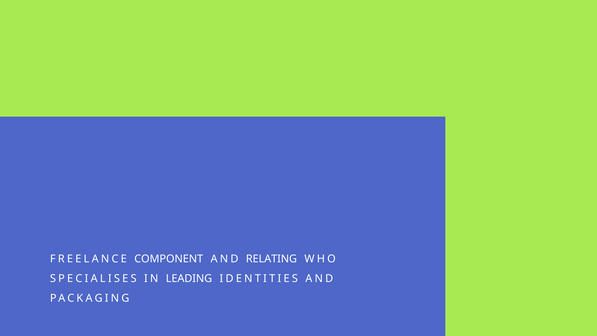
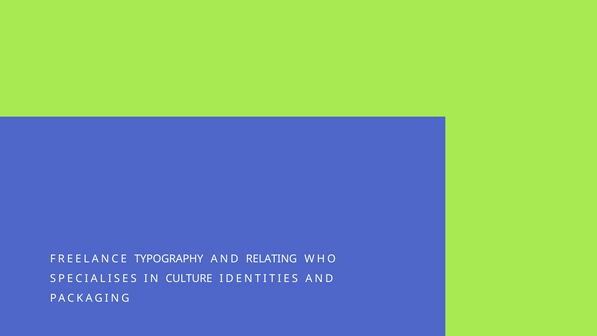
COMPONENT: COMPONENT -> TYPOGRAPHY (169, 259)
LEADING: LEADING -> CULTURE (189, 278)
